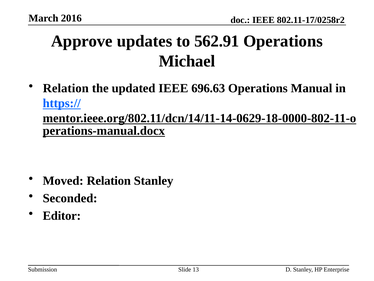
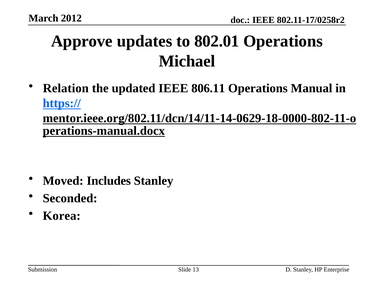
2016: 2016 -> 2012 (71, 18)
562.91: 562.91 -> 802.01 (217, 41)
696.63: 696.63 -> 806.11 (208, 88)
Moved Relation: Relation -> Includes (109, 180)
Editor: Editor -> Korea (62, 215)
